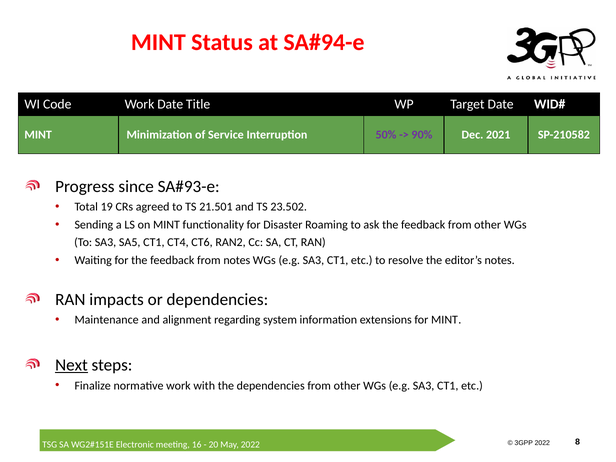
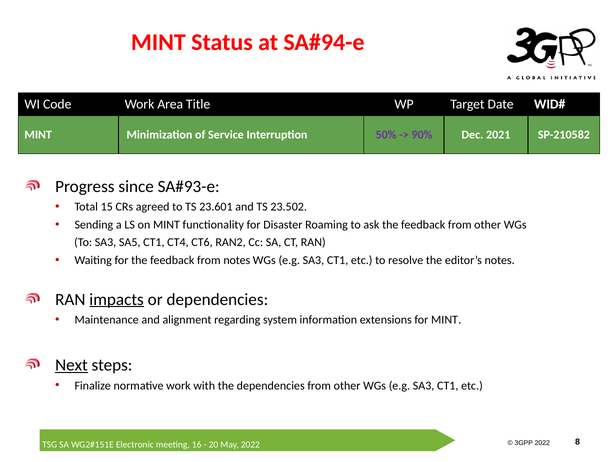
Work Date: Date -> Area (170, 104)
19: 19 -> 15 (107, 207)
21.501: 21.501 -> 23.601 (216, 207)
impacts underline: none -> present (117, 299)
